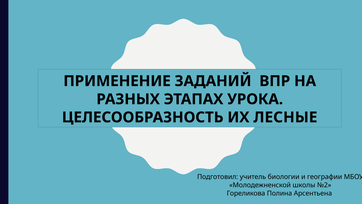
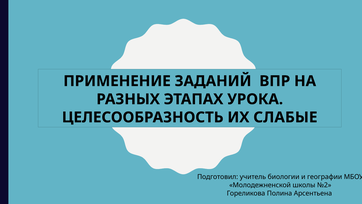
ЛЕСНЫЕ: ЛЕСНЫЕ -> СЛАБЫЕ (285, 117)
